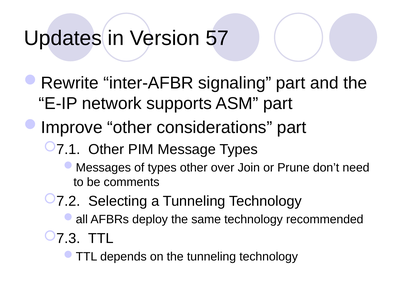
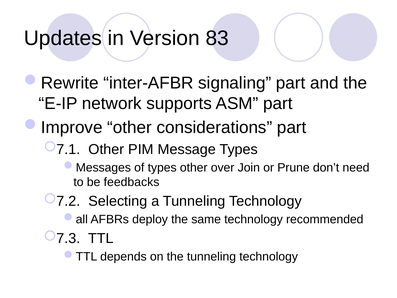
57: 57 -> 83 (217, 38)
comments: comments -> feedbacks (132, 182)
